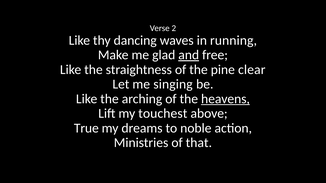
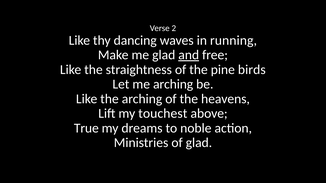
clear: clear -> birds (252, 70)
me singing: singing -> arching (173, 84)
heavens underline: present -> none (225, 99)
of that: that -> glad (199, 143)
